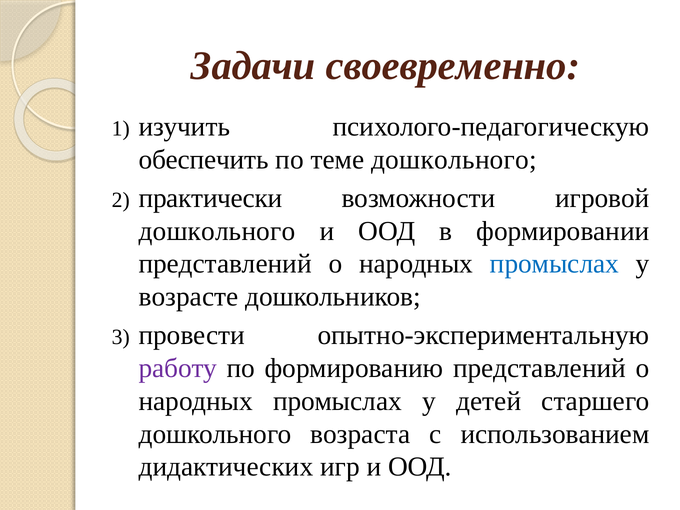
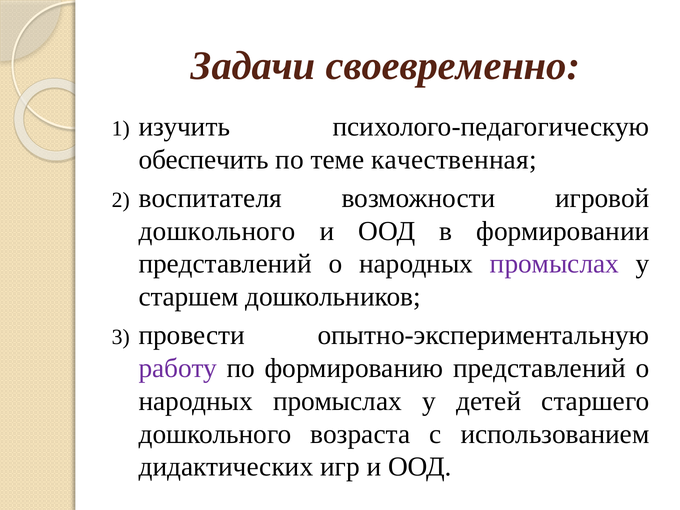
теме дошкольного: дошкольного -> качественная (454, 160)
практически: практически -> воспитателя (210, 198)
промыслах colour: blue -> purple (554, 264)
возрасте: возрасте -> старшем (189, 297)
